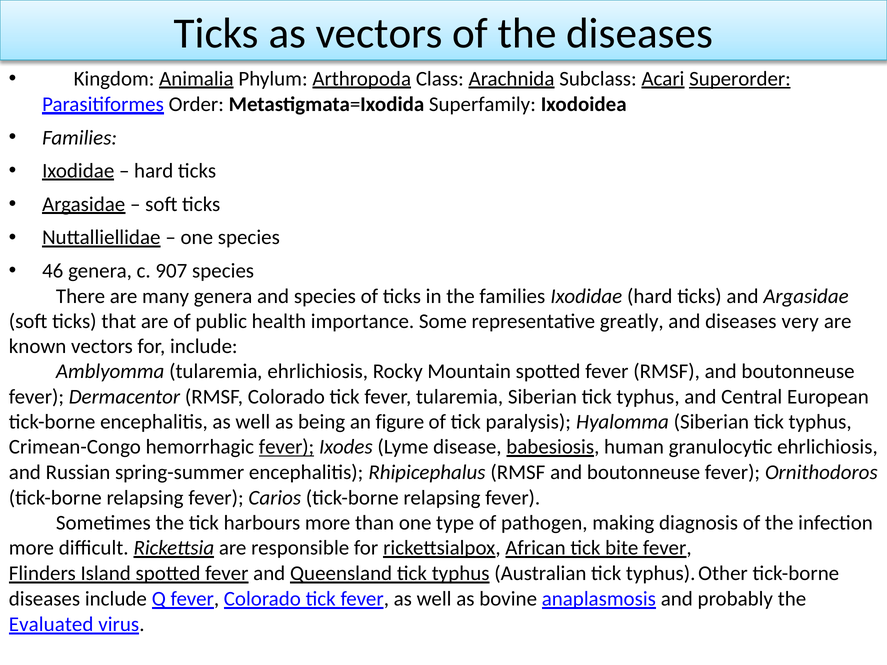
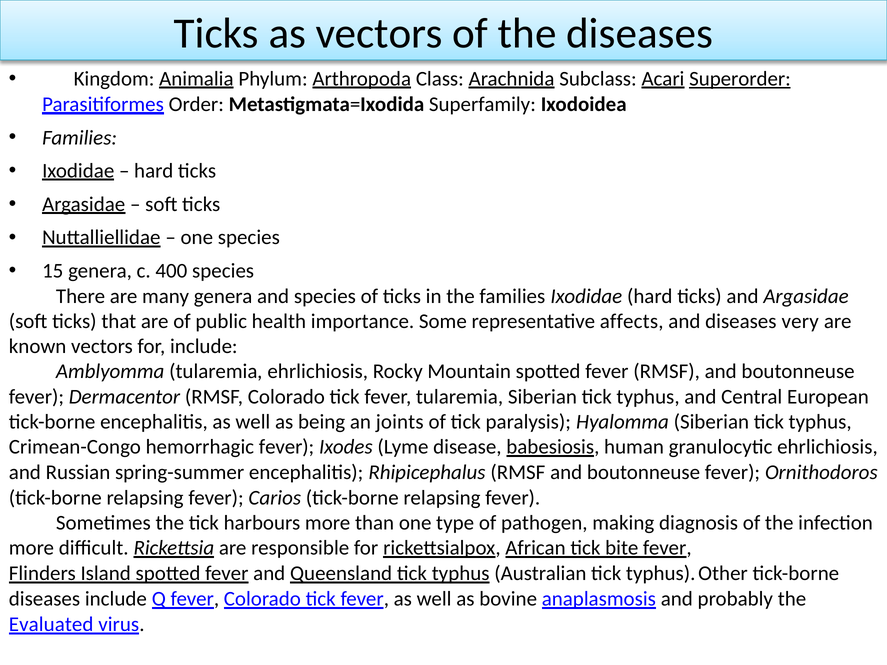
46: 46 -> 15 (53, 271)
907: 907 -> 400 (171, 271)
greatly: greatly -> affects (632, 321)
figure: figure -> joints (400, 422)
fever underline: present -> none (287, 447)
